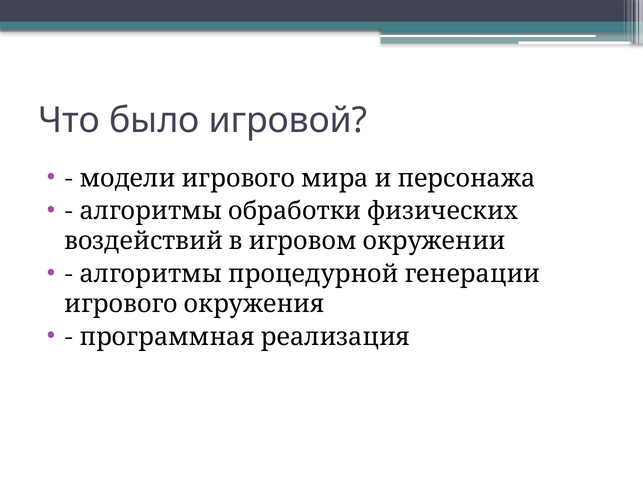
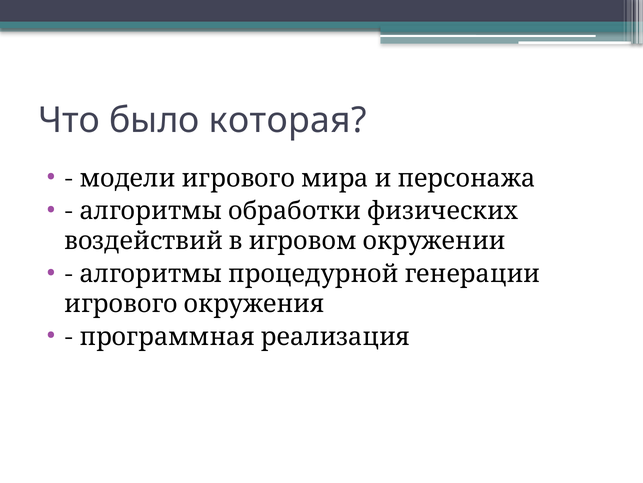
игровой: игровой -> которая (288, 120)
